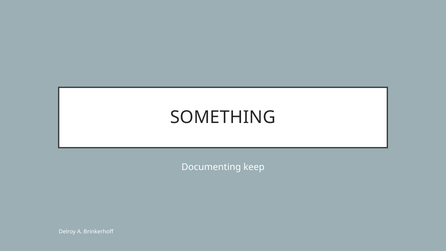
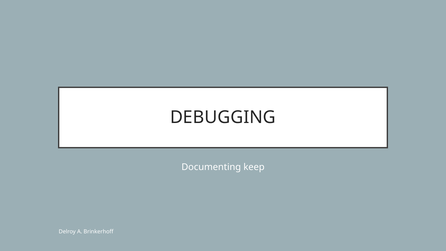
SOMETHING: SOMETHING -> DEBUGGING (223, 117)
